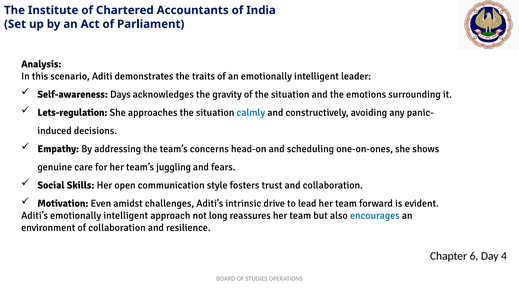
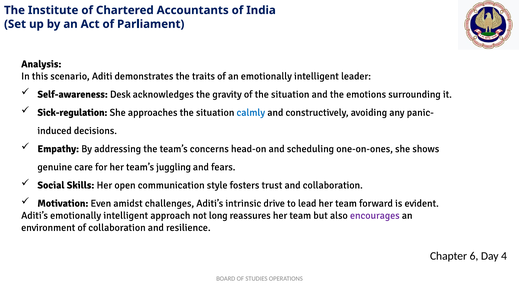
Days: Days -> Desk (120, 94)
Lets-regulation: Lets-regulation -> Sick-regulation (72, 112)
encourages colour: blue -> purple (375, 215)
